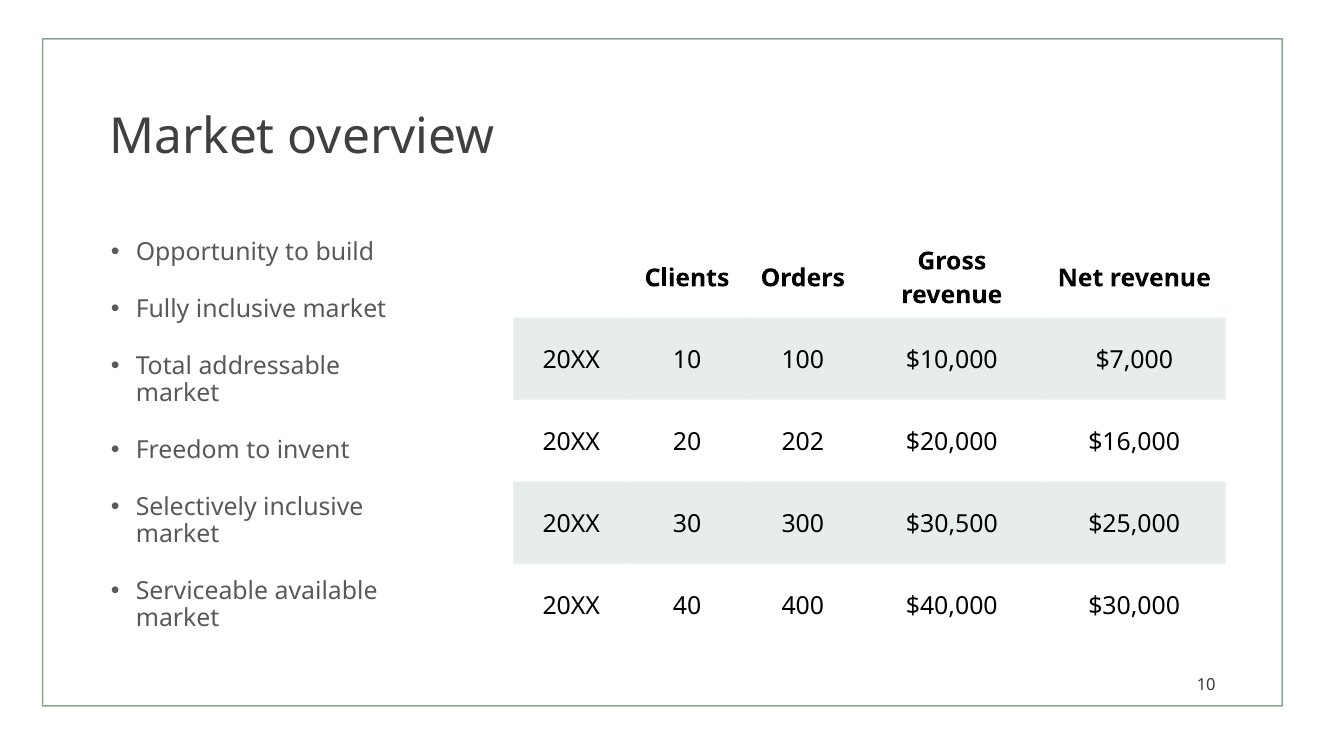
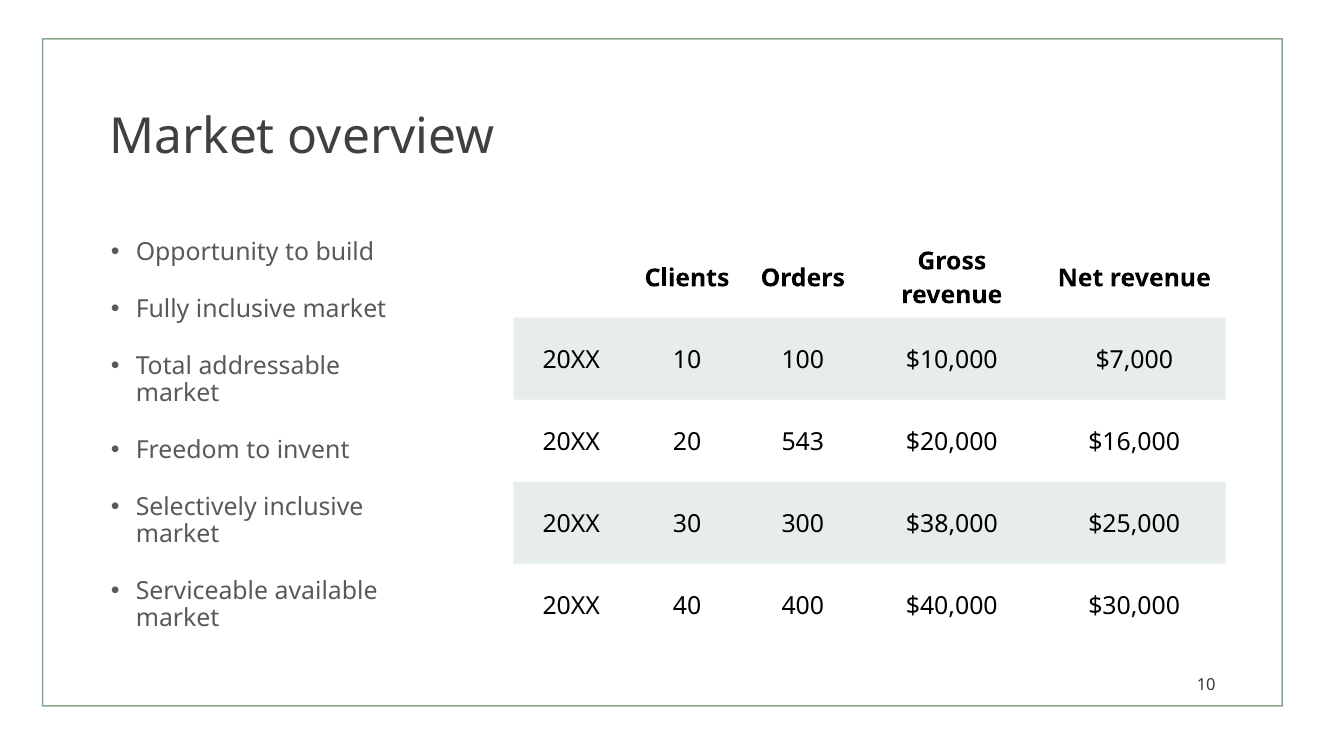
202: 202 -> 543 (803, 442)
$30,500: $30,500 -> $38,000 (952, 524)
